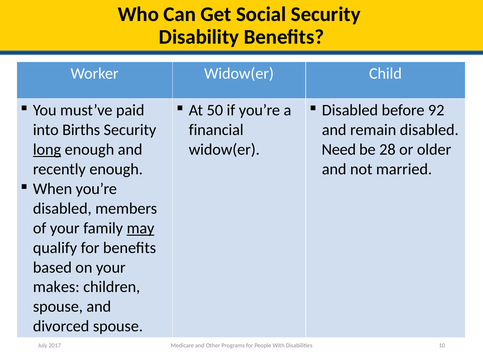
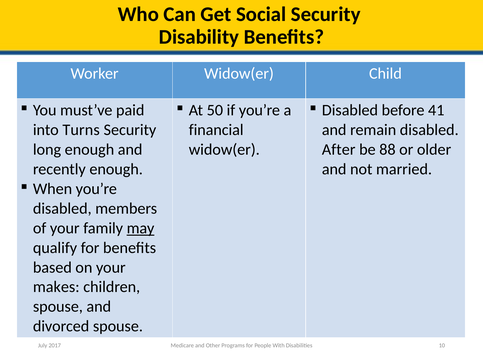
92: 92 -> 41 (436, 110)
Births: Births -> Turns (81, 130)
long underline: present -> none (47, 150)
Need: Need -> After (339, 150)
28: 28 -> 88 (387, 150)
